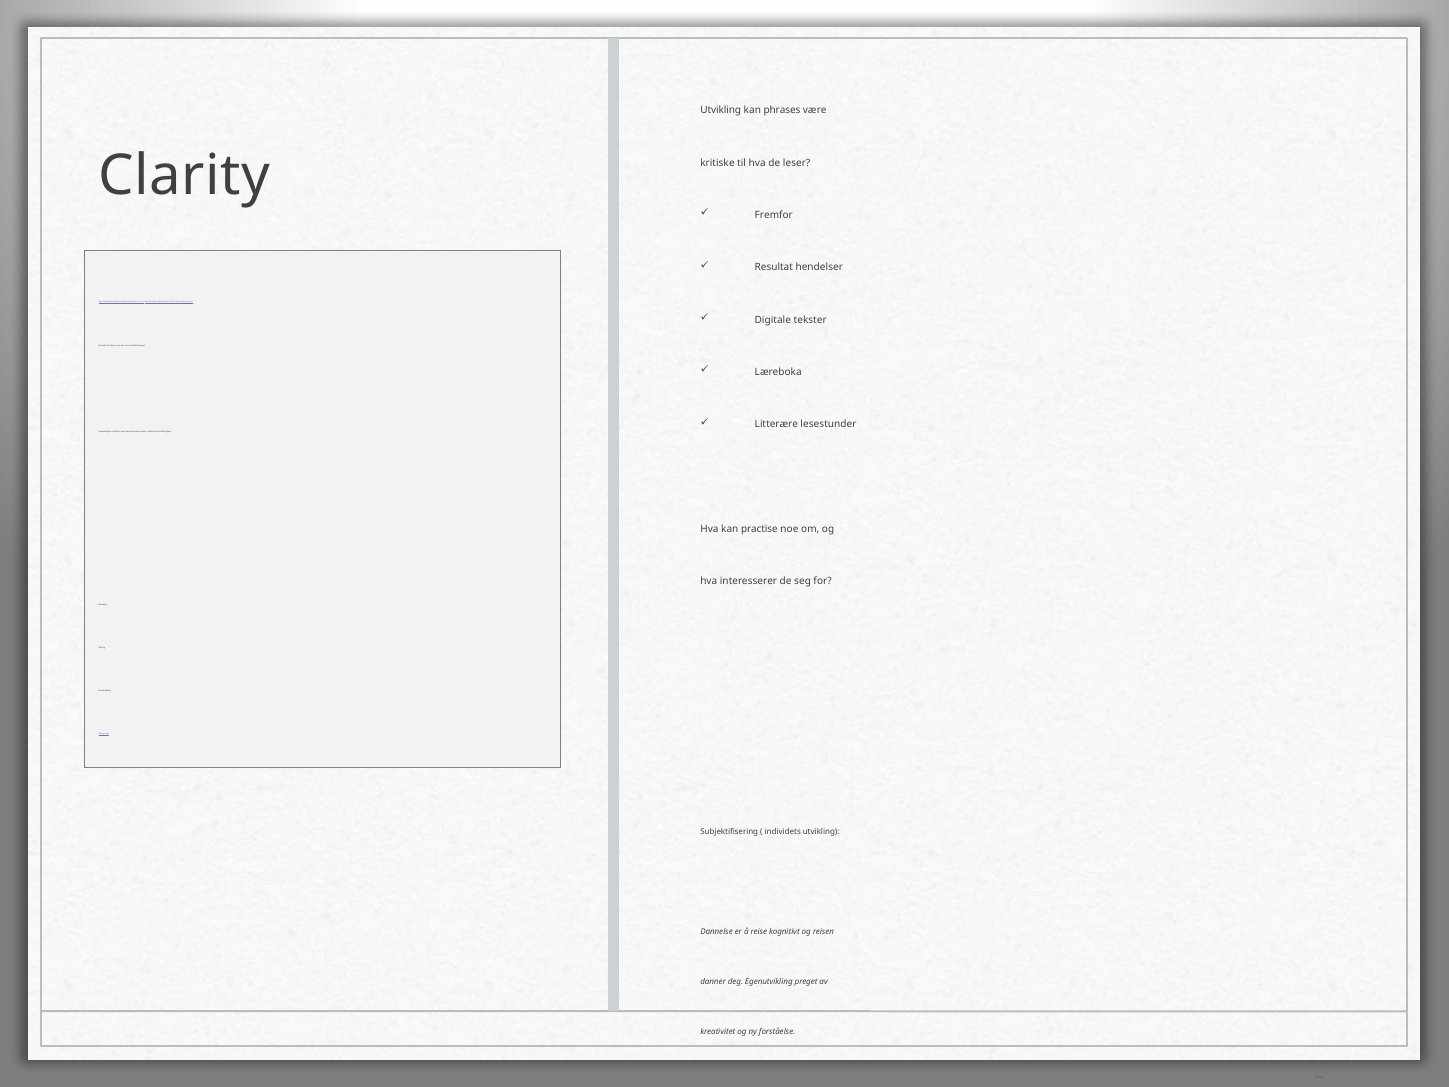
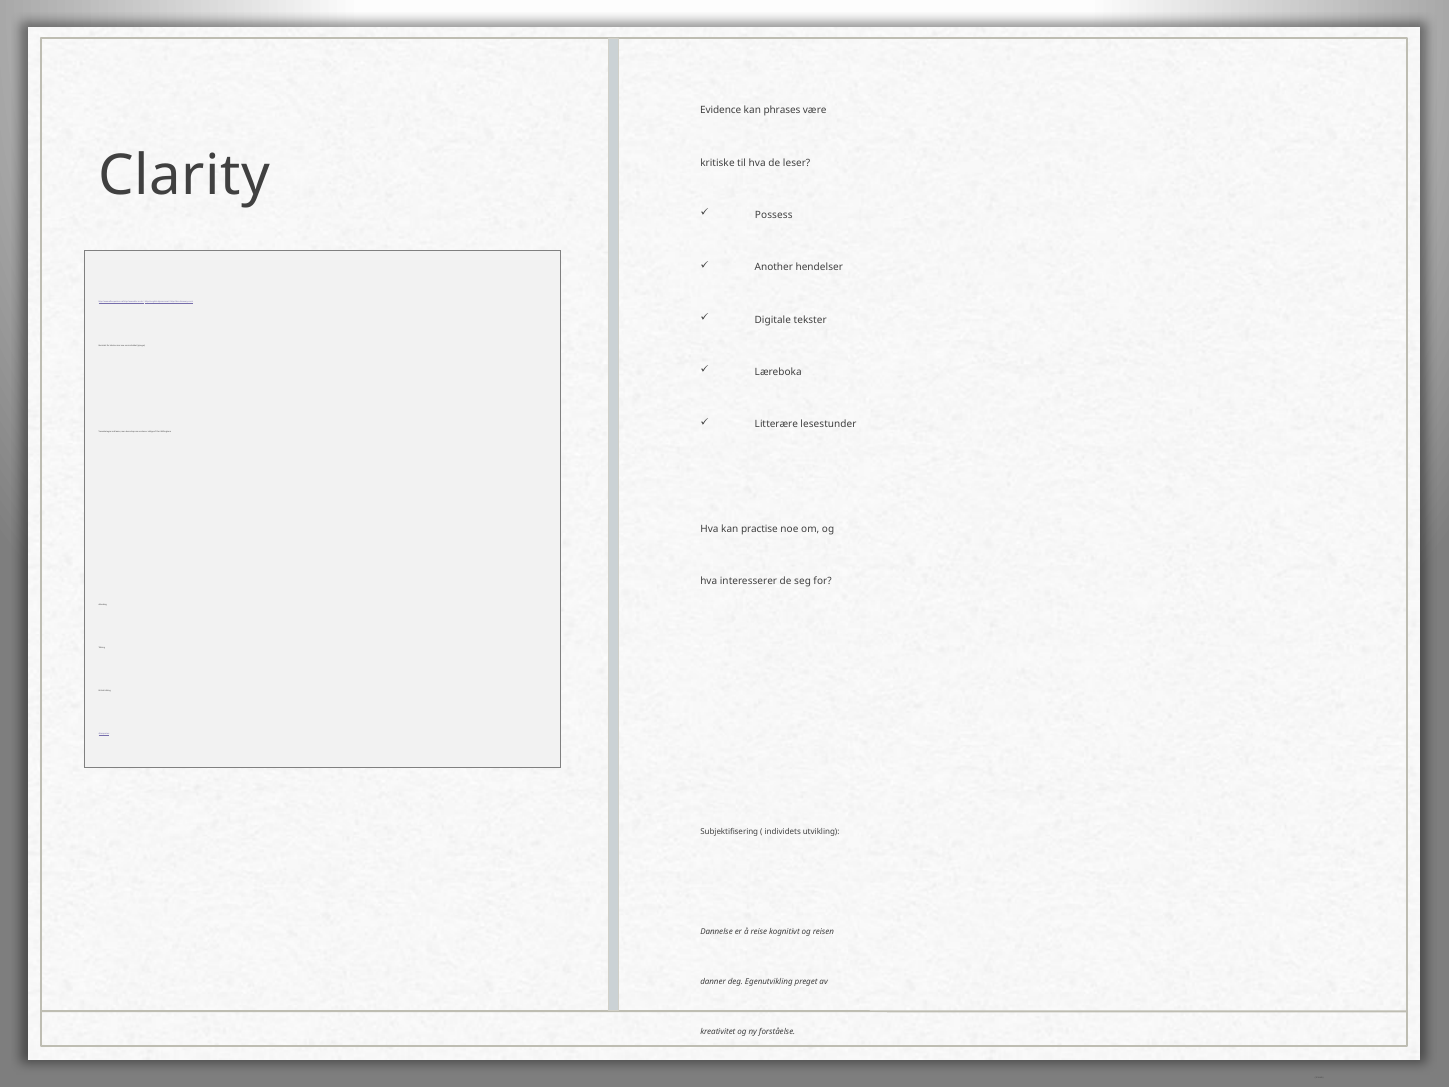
Utvikling: Utvikling -> Evidence (721, 111)
Fremfor: Fremfor -> Possess (774, 215)
Resultat: Resultat -> Another (774, 267)
